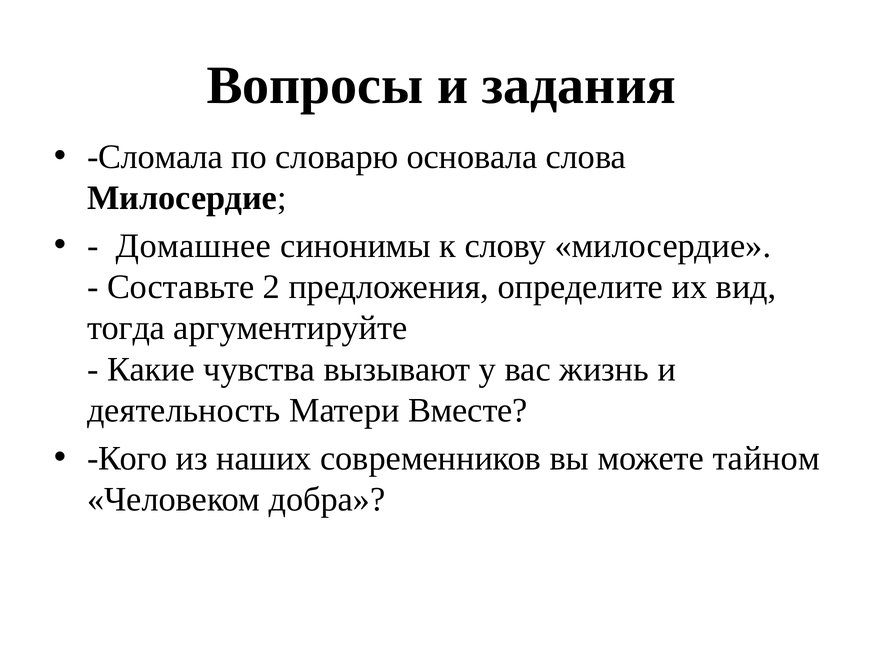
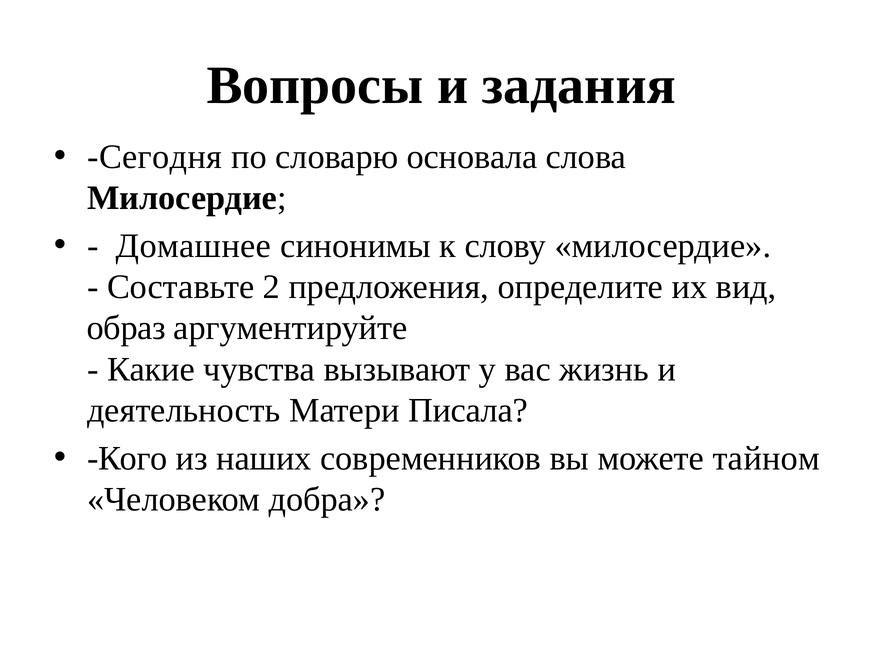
Сломала: Сломала -> Сегодня (155, 157)
тогда: тогда -> образ (126, 328)
Вместе: Вместе -> Писала (468, 410)
